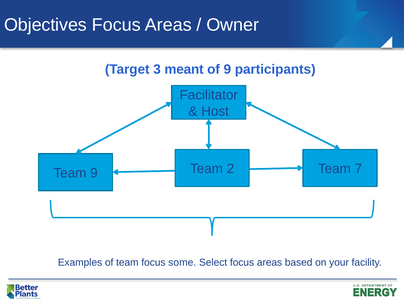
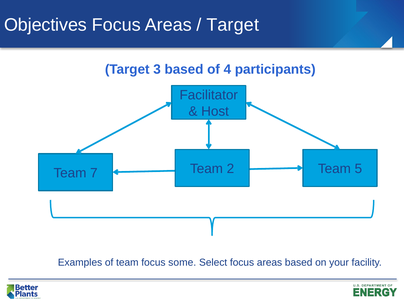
Owner: Owner -> Target (233, 25)
3 meant: meant -> based (184, 70)
of 9: 9 -> 4 (227, 70)
Team 9: 9 -> 7 (94, 173)
7: 7 -> 5 (358, 169)
